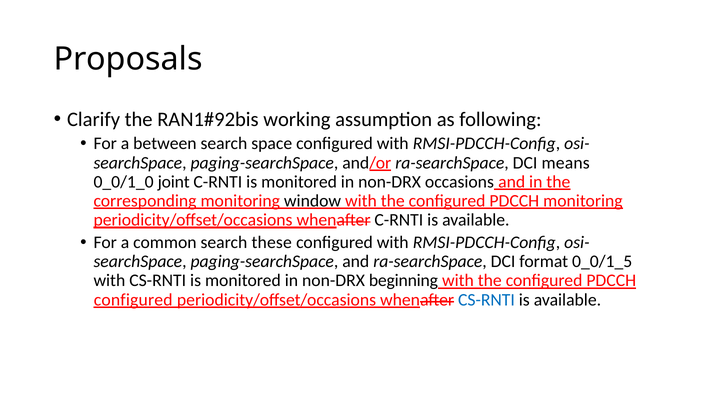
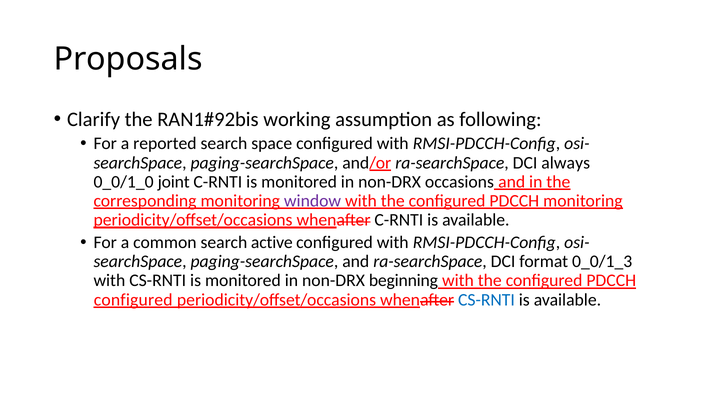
between: between -> reported (165, 144)
means: means -> always (566, 163)
window colour: black -> purple (313, 201)
these: these -> active (272, 243)
0_0/1_5: 0_0/1_5 -> 0_0/1_3 (602, 262)
